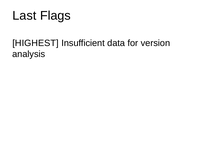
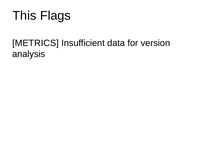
Last: Last -> This (24, 16)
HIGHEST: HIGHEST -> METRICS (36, 43)
